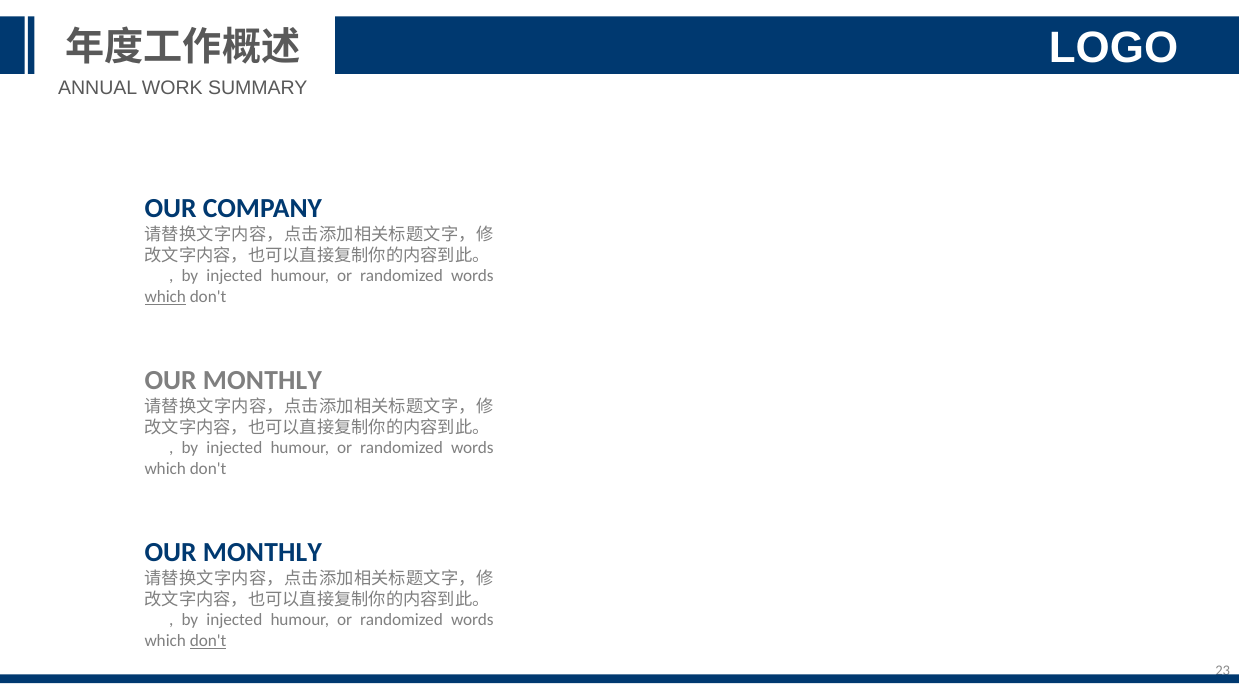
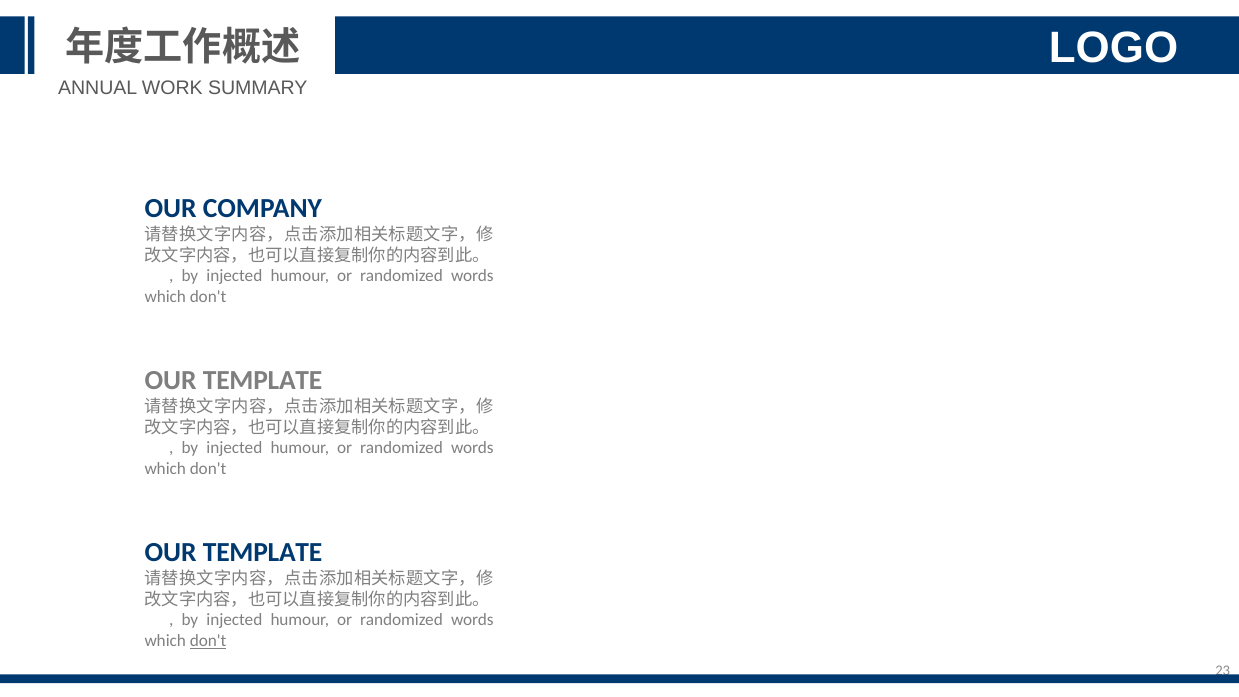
which underline: present -> none (165, 297)
MONTHLY: MONTHLY -> TEMPLATE (263, 381)
MONTHLY: MONTHLY -> TEMPLATE (263, 553)
